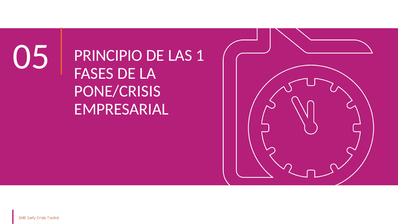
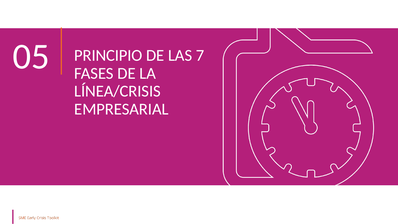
1: 1 -> 7 (200, 55)
PONE/CRISIS: PONE/CRISIS -> LÍNEA/CRISIS (117, 91)
